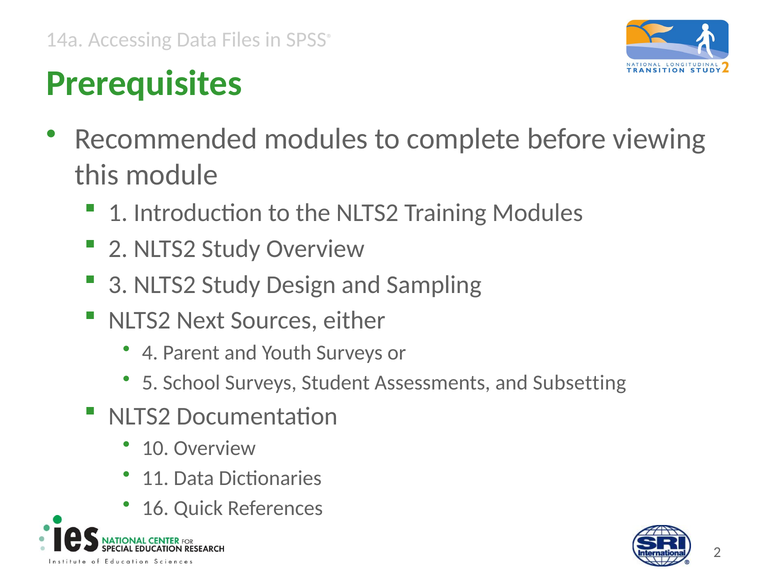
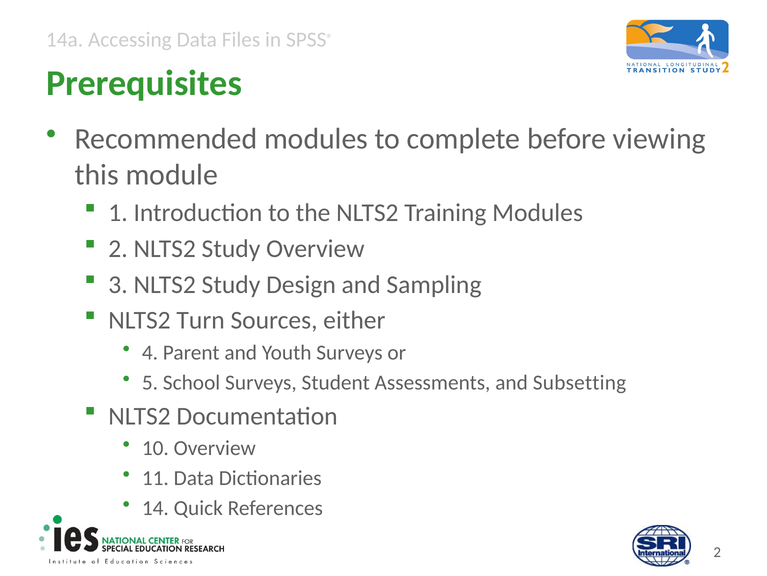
Next: Next -> Turn (201, 320)
16: 16 -> 14 (155, 507)
